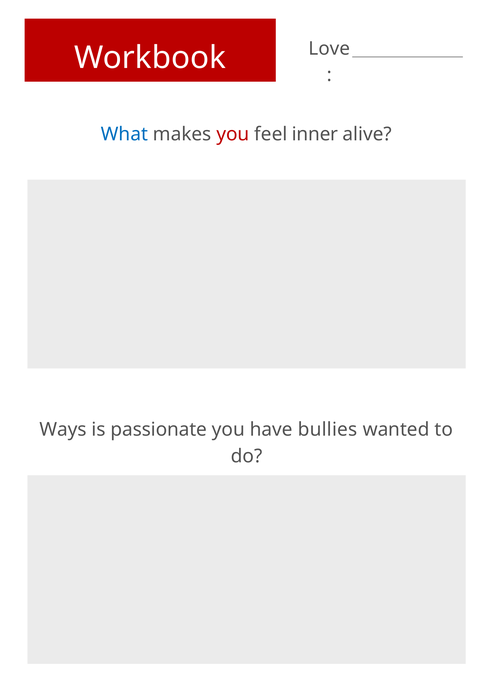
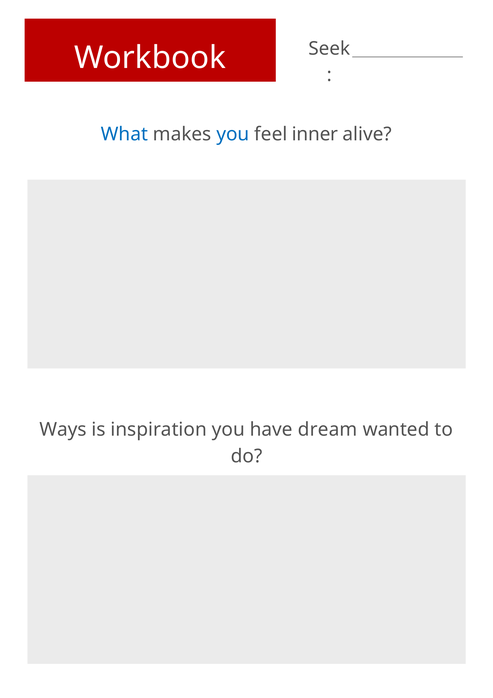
Love: Love -> Seek (329, 48)
you colour: red -> blue (233, 134)
passionate: passionate -> inspiration (159, 429)
bullies: bullies -> dream (328, 429)
